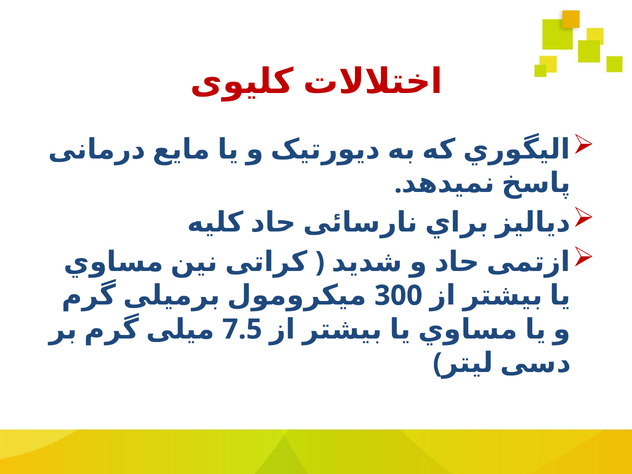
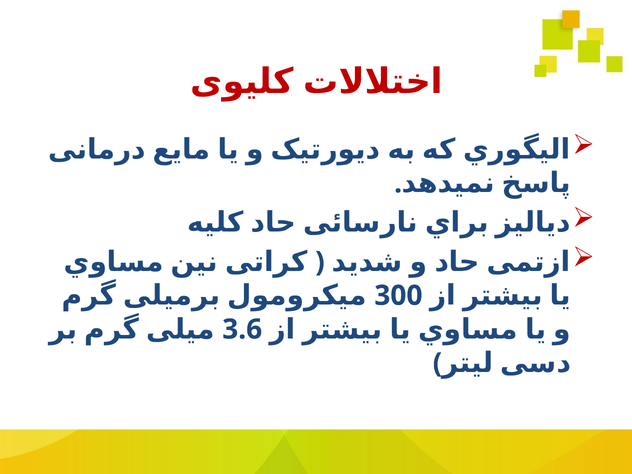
7.5: 7.5 -> 3.6 (242, 329)
